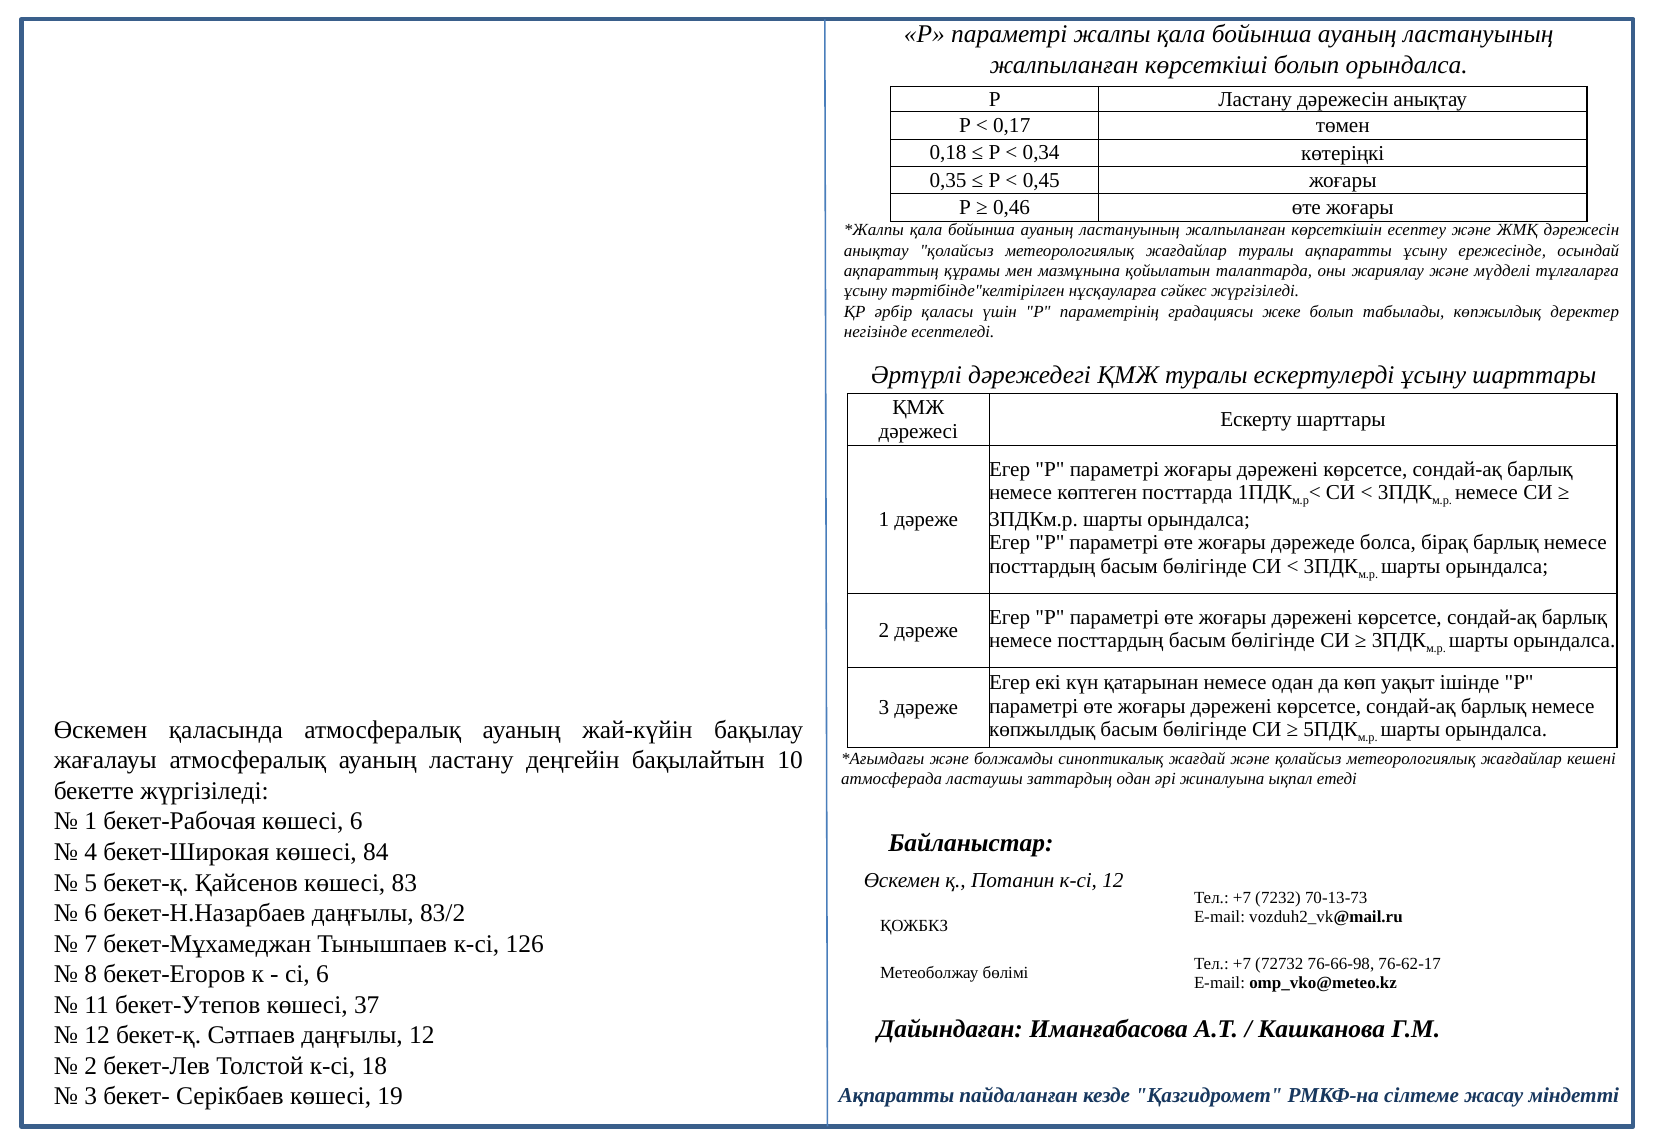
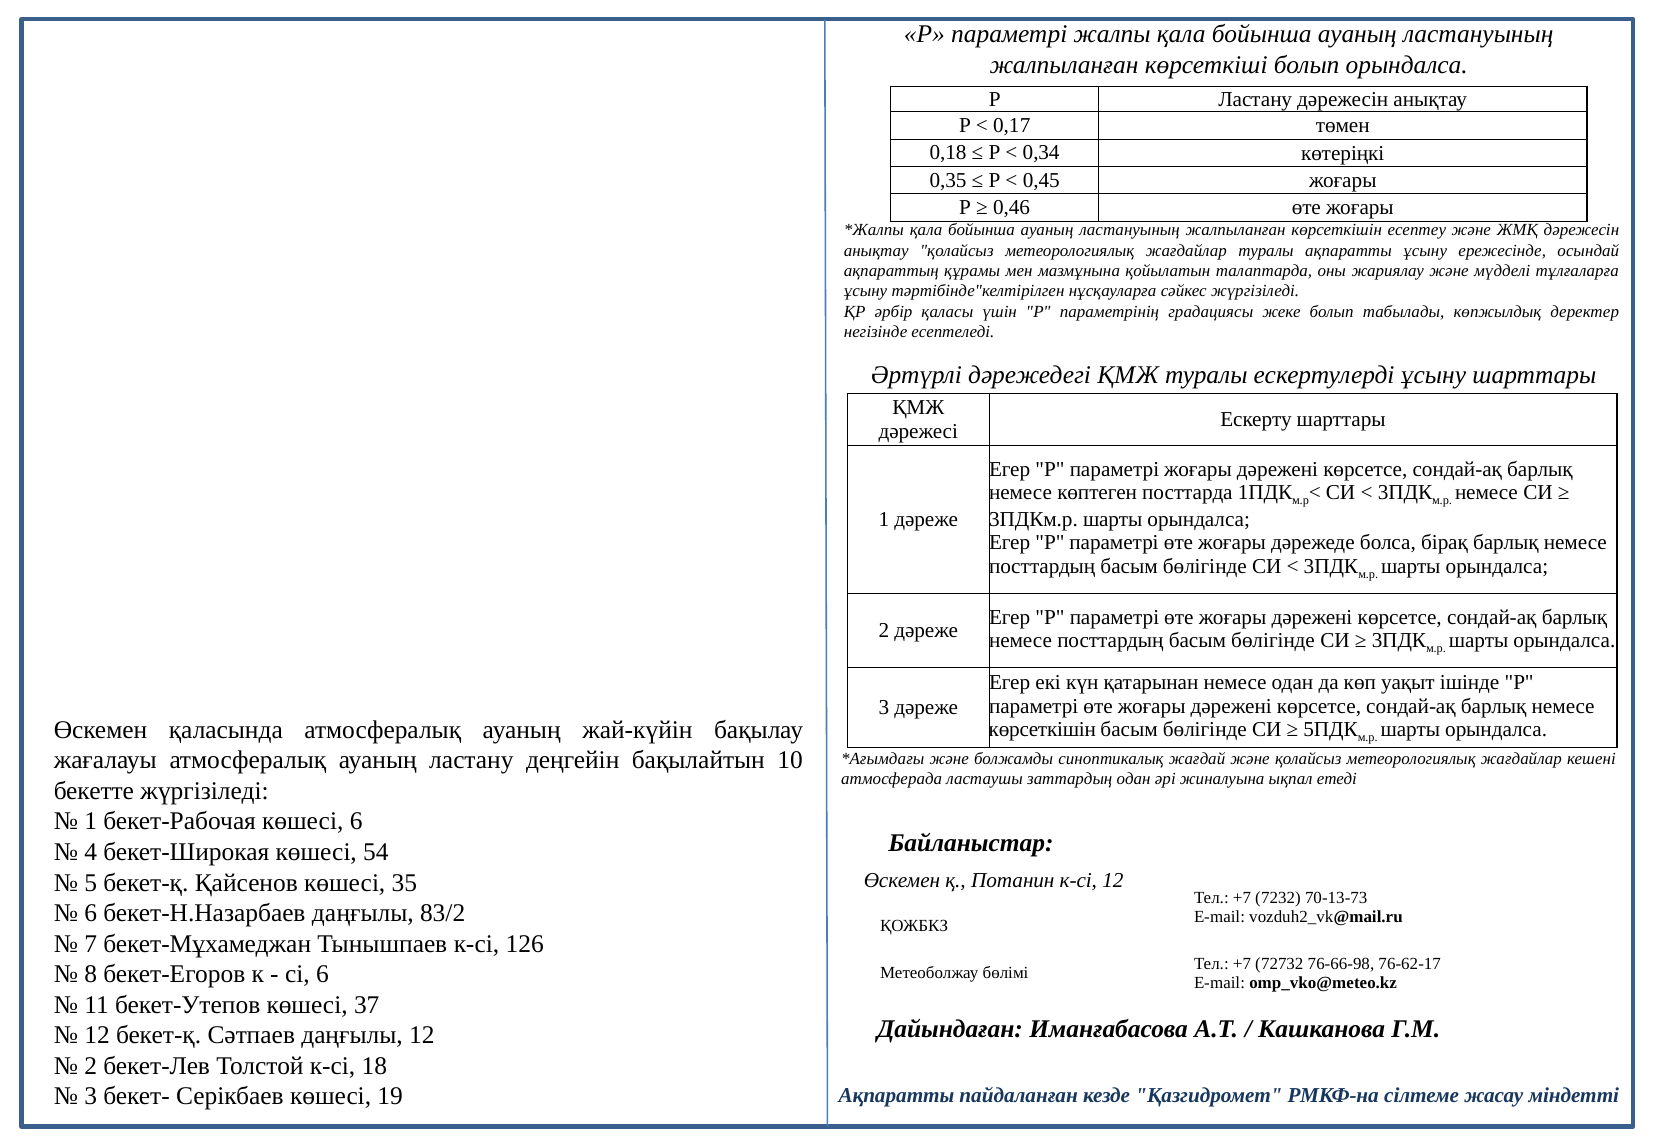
көпжылдық: көпжылдық -> көрсеткішін (1042, 729)
84: 84 -> 54 (376, 852)
83: 83 -> 35 (404, 882)
